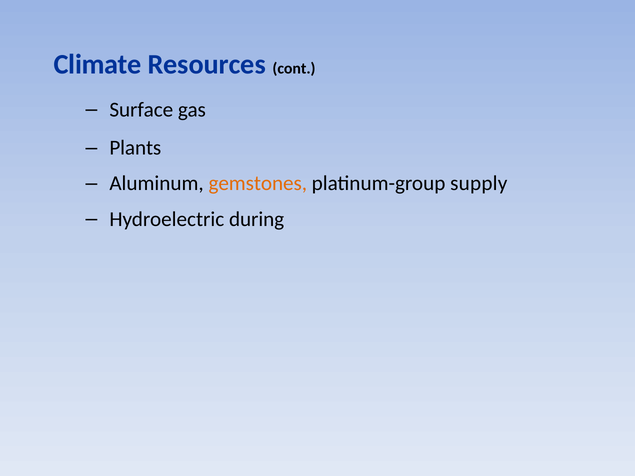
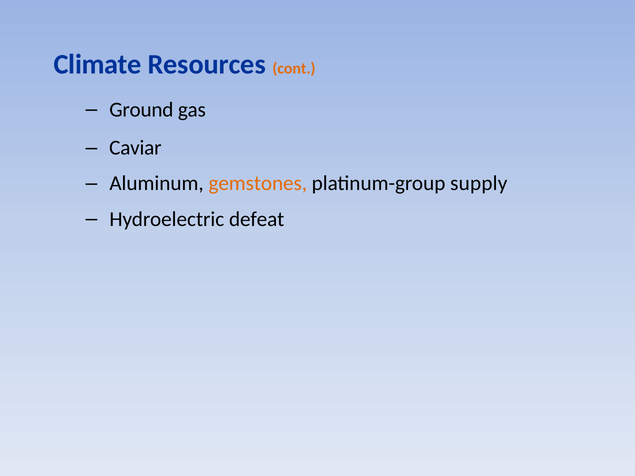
cont colour: black -> orange (294, 69)
Surface: Surface -> Ground (141, 110)
Plants: Plants -> Caviar (135, 148)
during: during -> defeat (257, 219)
